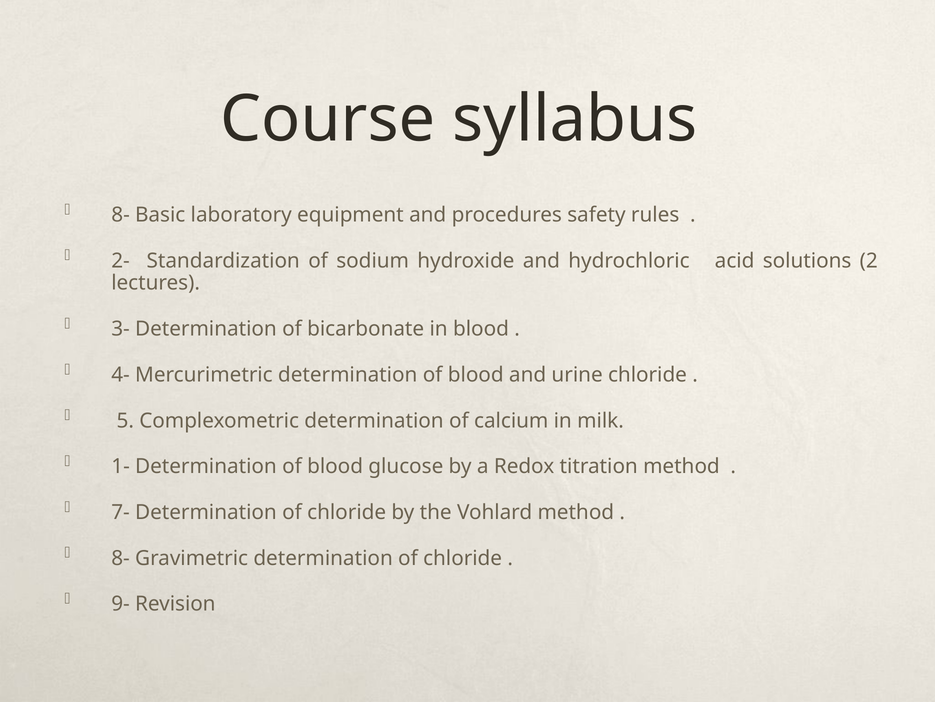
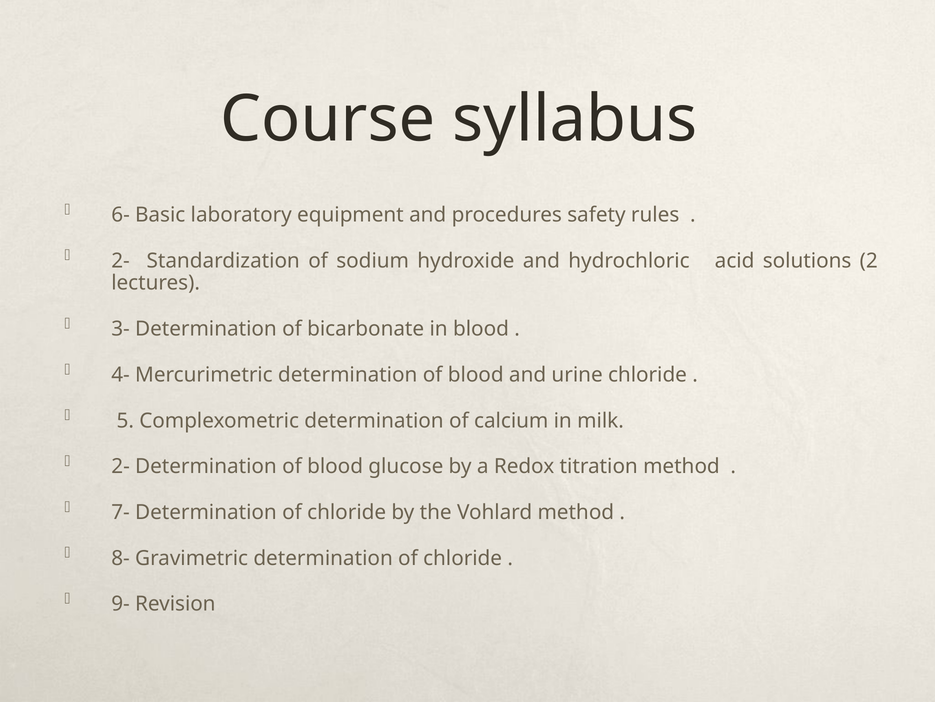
8-: 8- -> 6- (121, 215)
1-: 1- -> 2- (121, 466)
